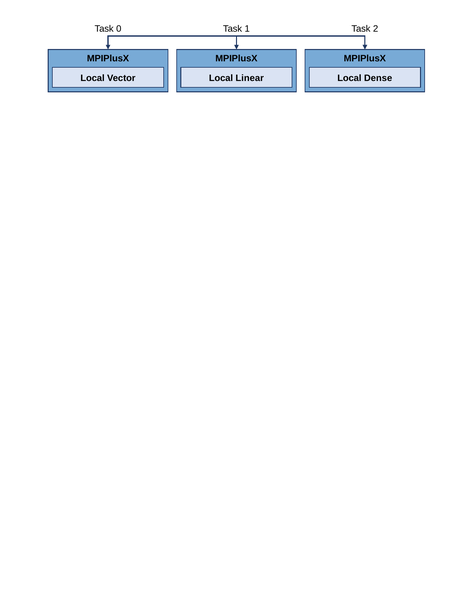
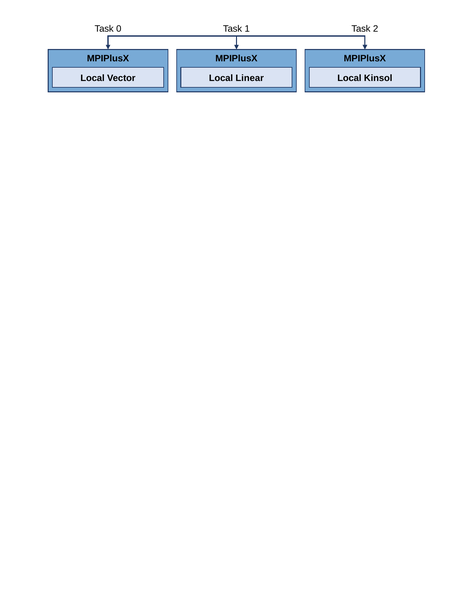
Dense: Dense -> Kinsol (378, 78)
